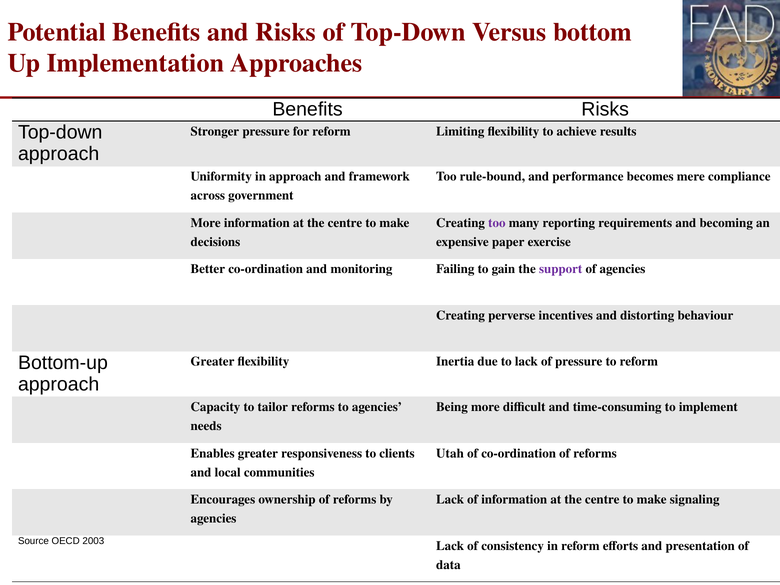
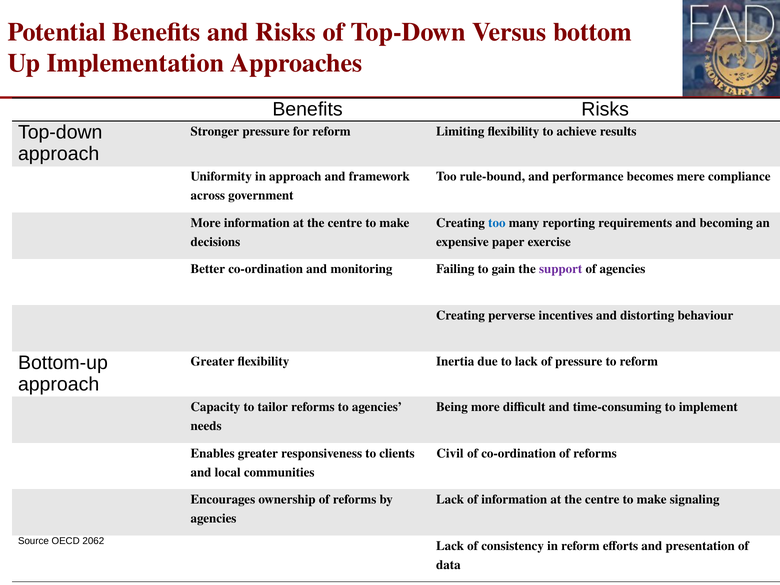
too colour: purple -> blue (497, 223)
Utah: Utah -> Civil (450, 453)
2003: 2003 -> 2062 (93, 541)
